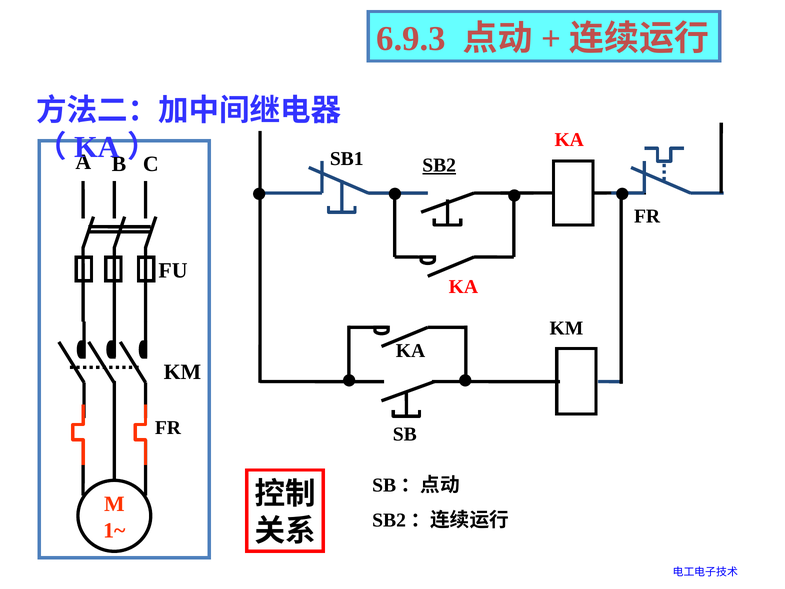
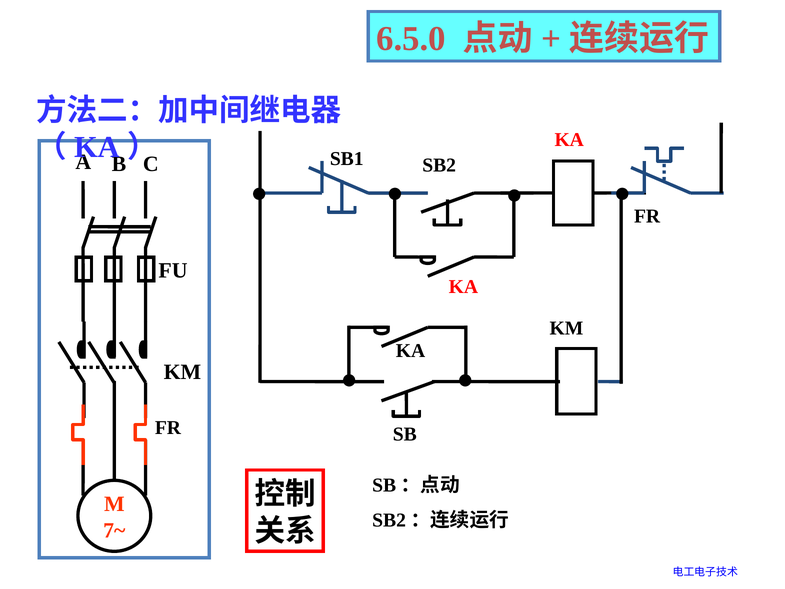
6.9.3: 6.9.3 -> 6.5.0 (411, 39)
SB2 underline: present -> none (439, 165)
1~: 1~ -> 7~ (114, 530)
